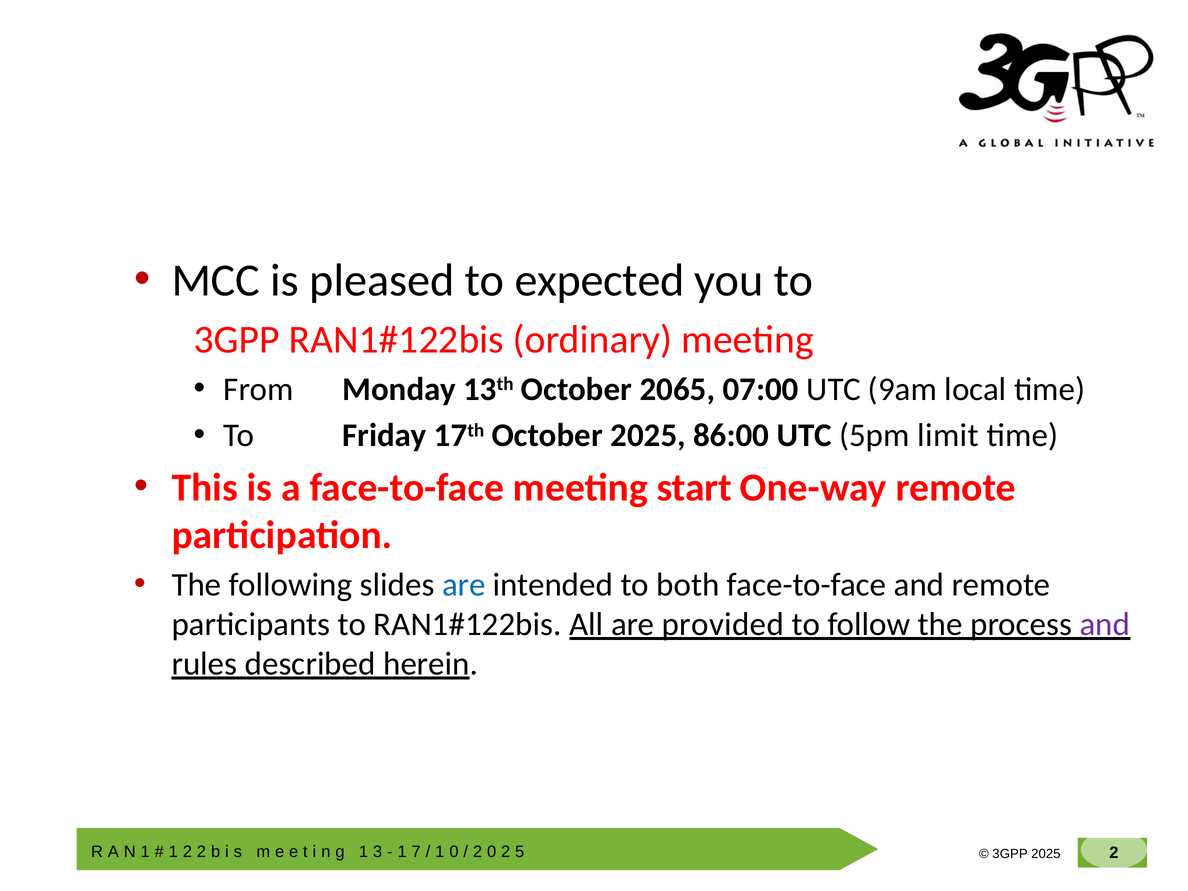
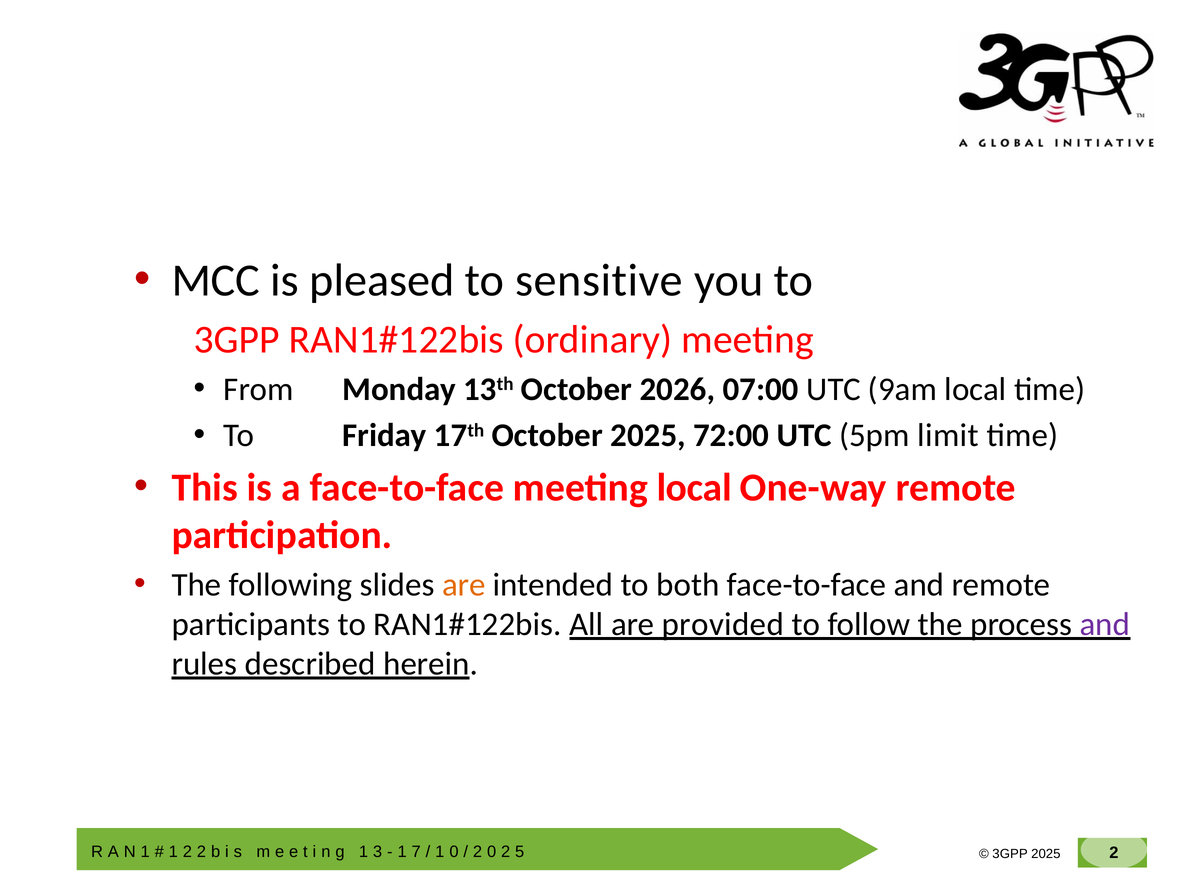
expected: expected -> sensitive (599, 281)
2065: 2065 -> 2026 (677, 389)
86:00: 86:00 -> 72:00 (731, 436)
meeting start: start -> local (694, 487)
are colour: blue -> orange (464, 585)
